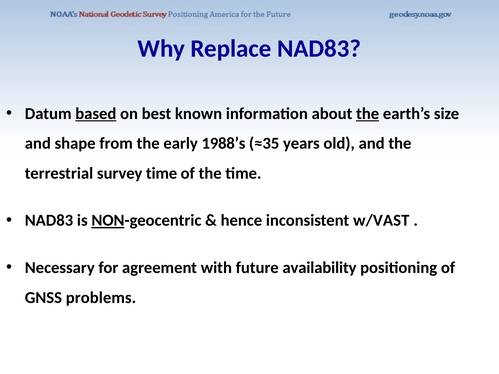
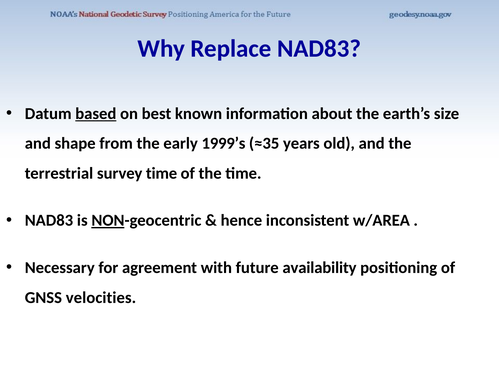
the underline: present -> none (368, 114)
1988’s: 1988’s -> 1999’s (223, 144)
w/VAST: w/VAST -> w/AREA (381, 221)
problems: problems -> velocities (101, 298)
